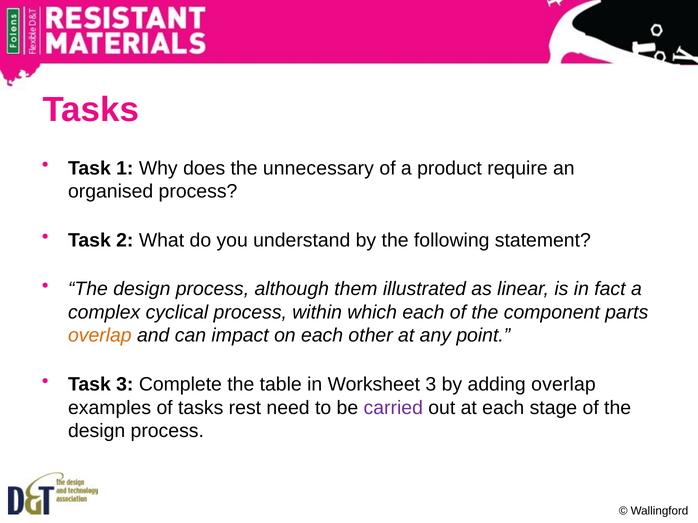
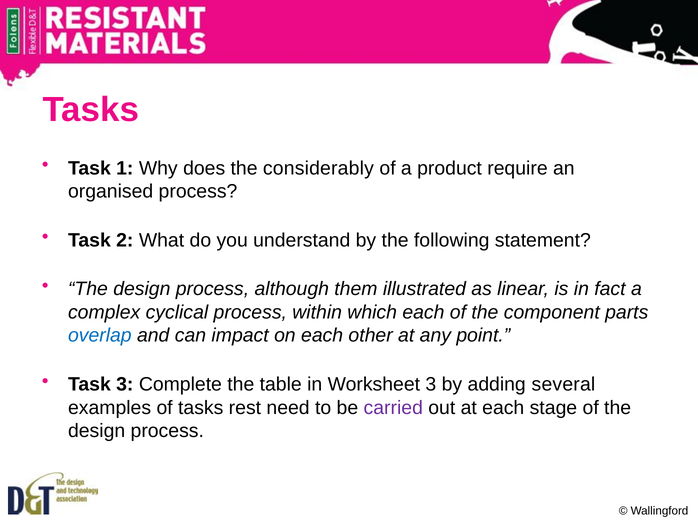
unnecessary: unnecessary -> considerably (318, 168)
overlap colour: orange -> blue (100, 336)
adding overlap: overlap -> several (563, 385)
